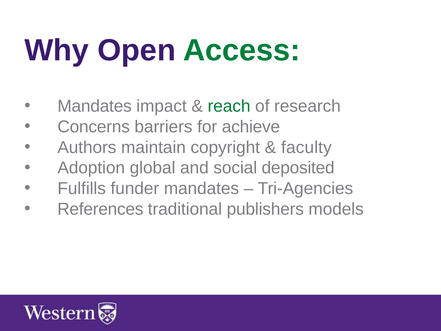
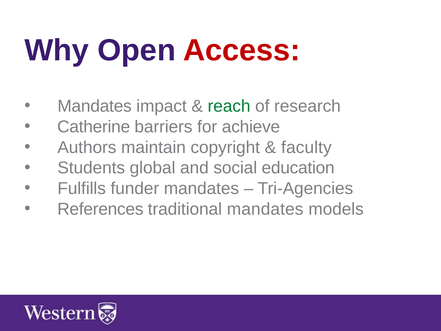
Access colour: green -> red (242, 50)
Concerns: Concerns -> Catherine (94, 127)
Adoption: Adoption -> Students (91, 168)
deposited: deposited -> education (298, 168)
traditional publishers: publishers -> mandates (265, 209)
